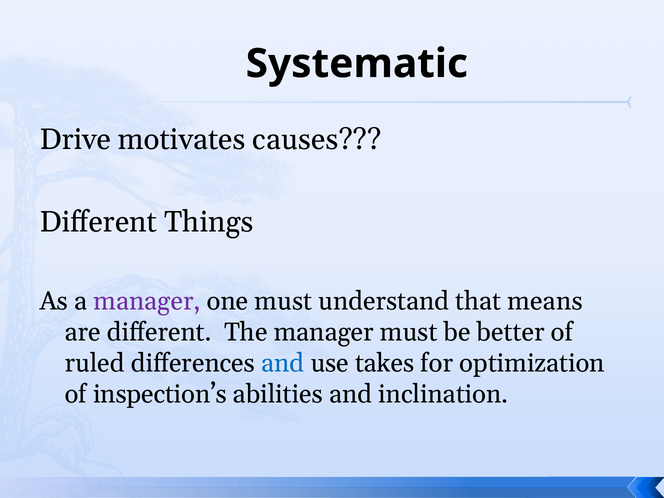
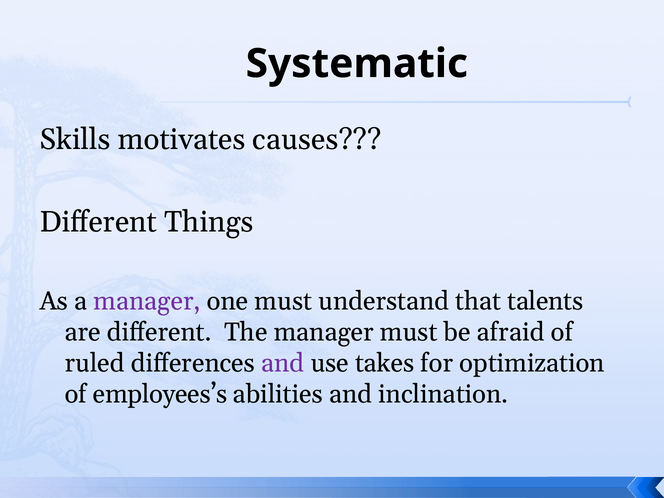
Drive: Drive -> Skills (75, 139)
means: means -> talents (545, 301)
better: better -> afraid (511, 332)
and colour: blue -> purple (283, 363)
inspection’s: inspection’s -> employees’s (160, 394)
